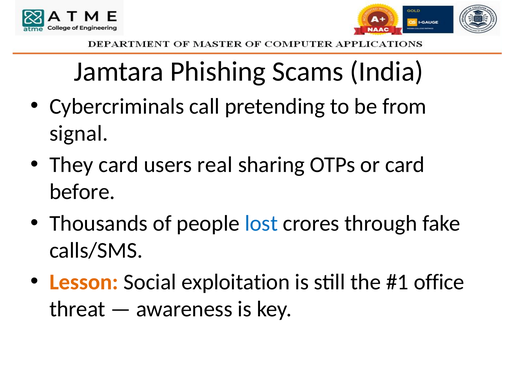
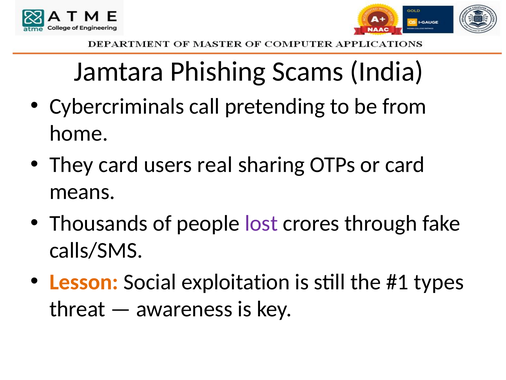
signal: signal -> home (79, 133)
before: before -> means (82, 192)
lost colour: blue -> purple (261, 223)
office: office -> types (439, 282)
